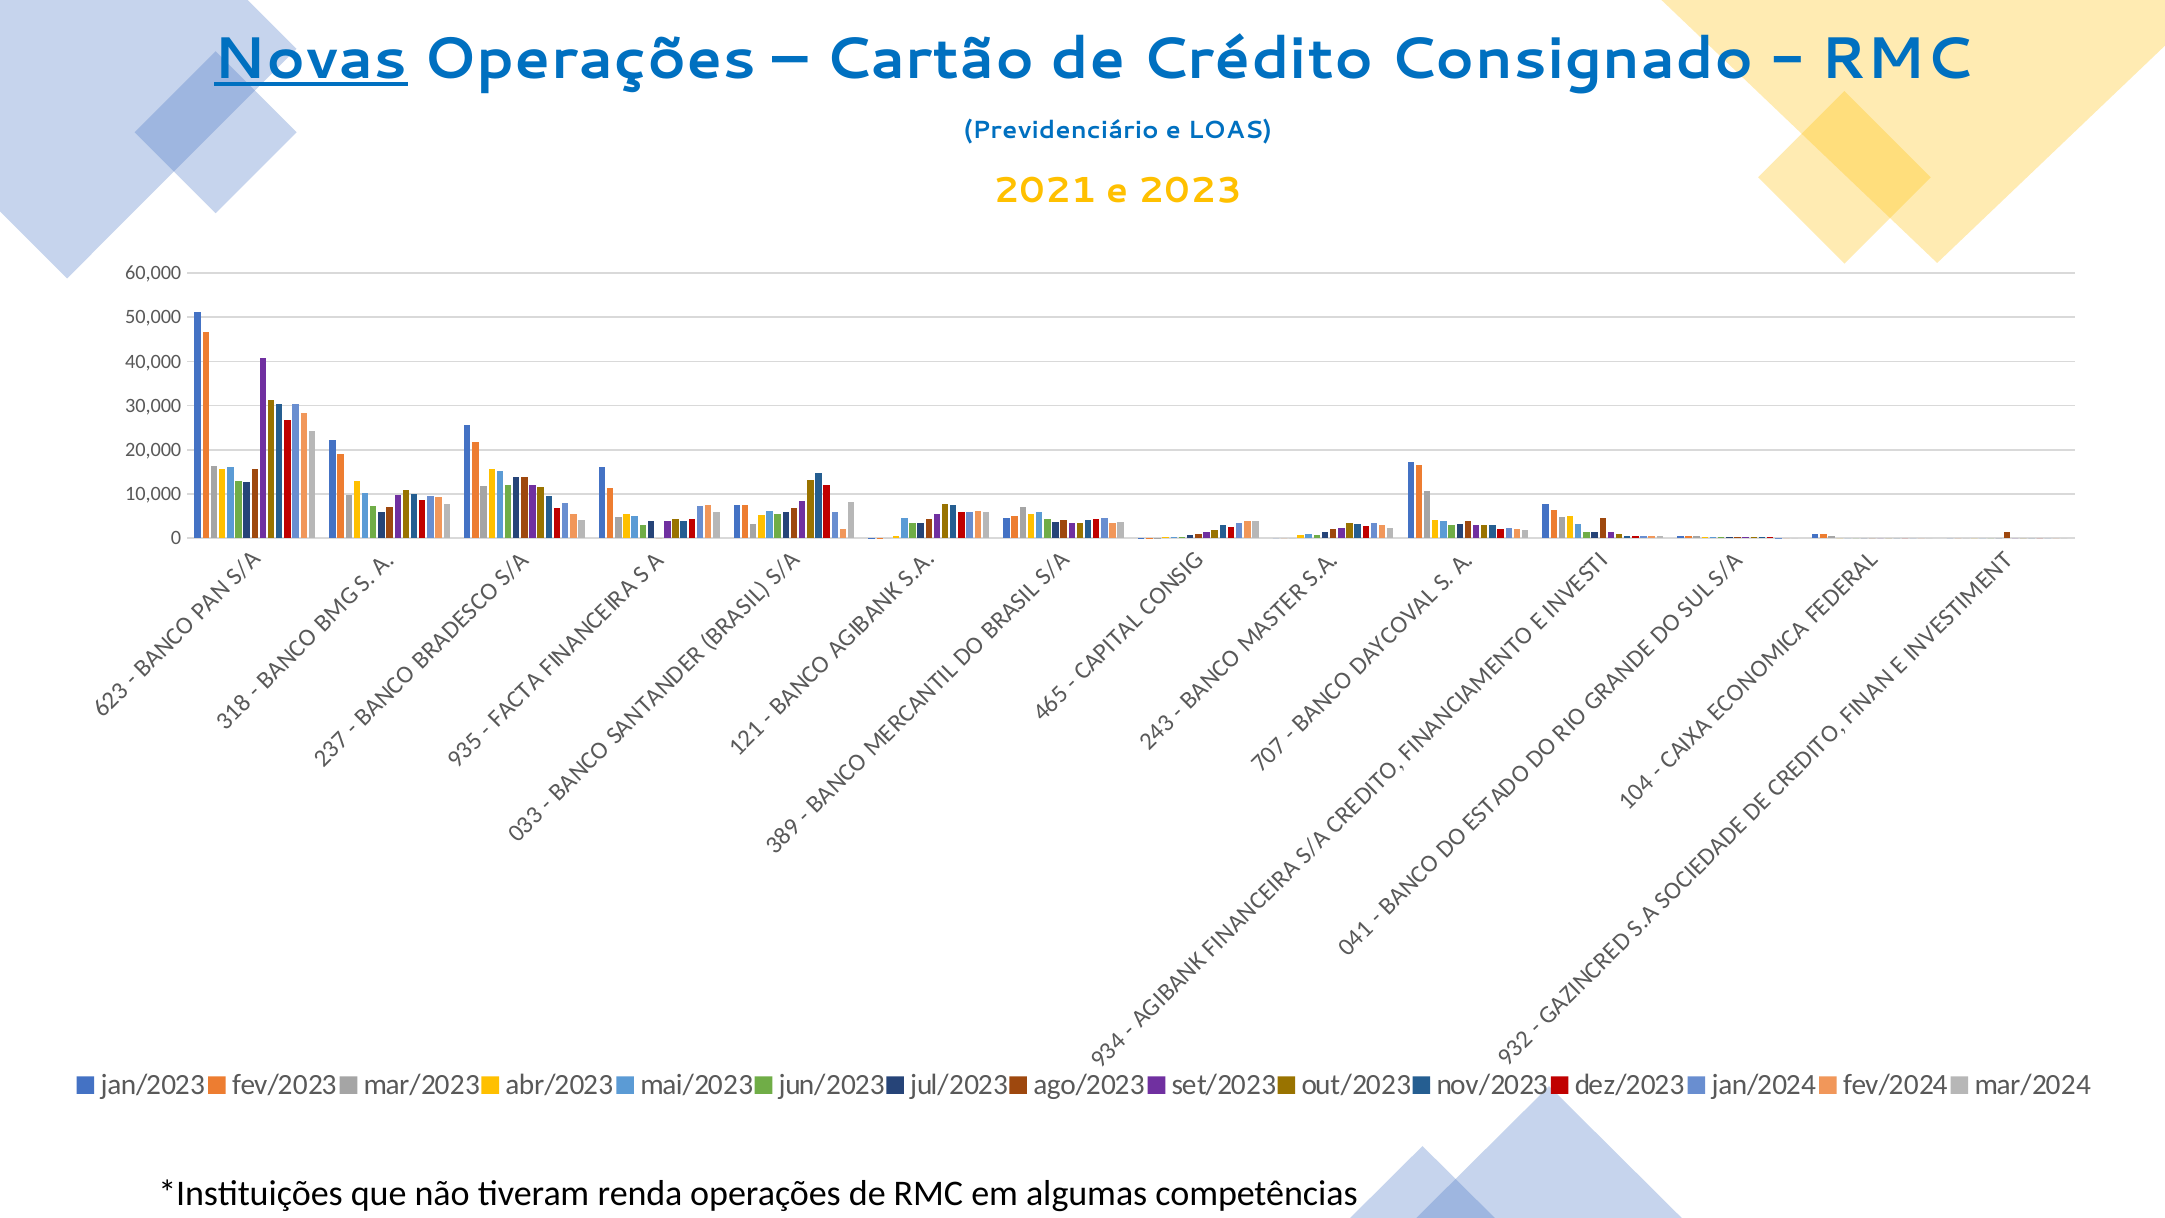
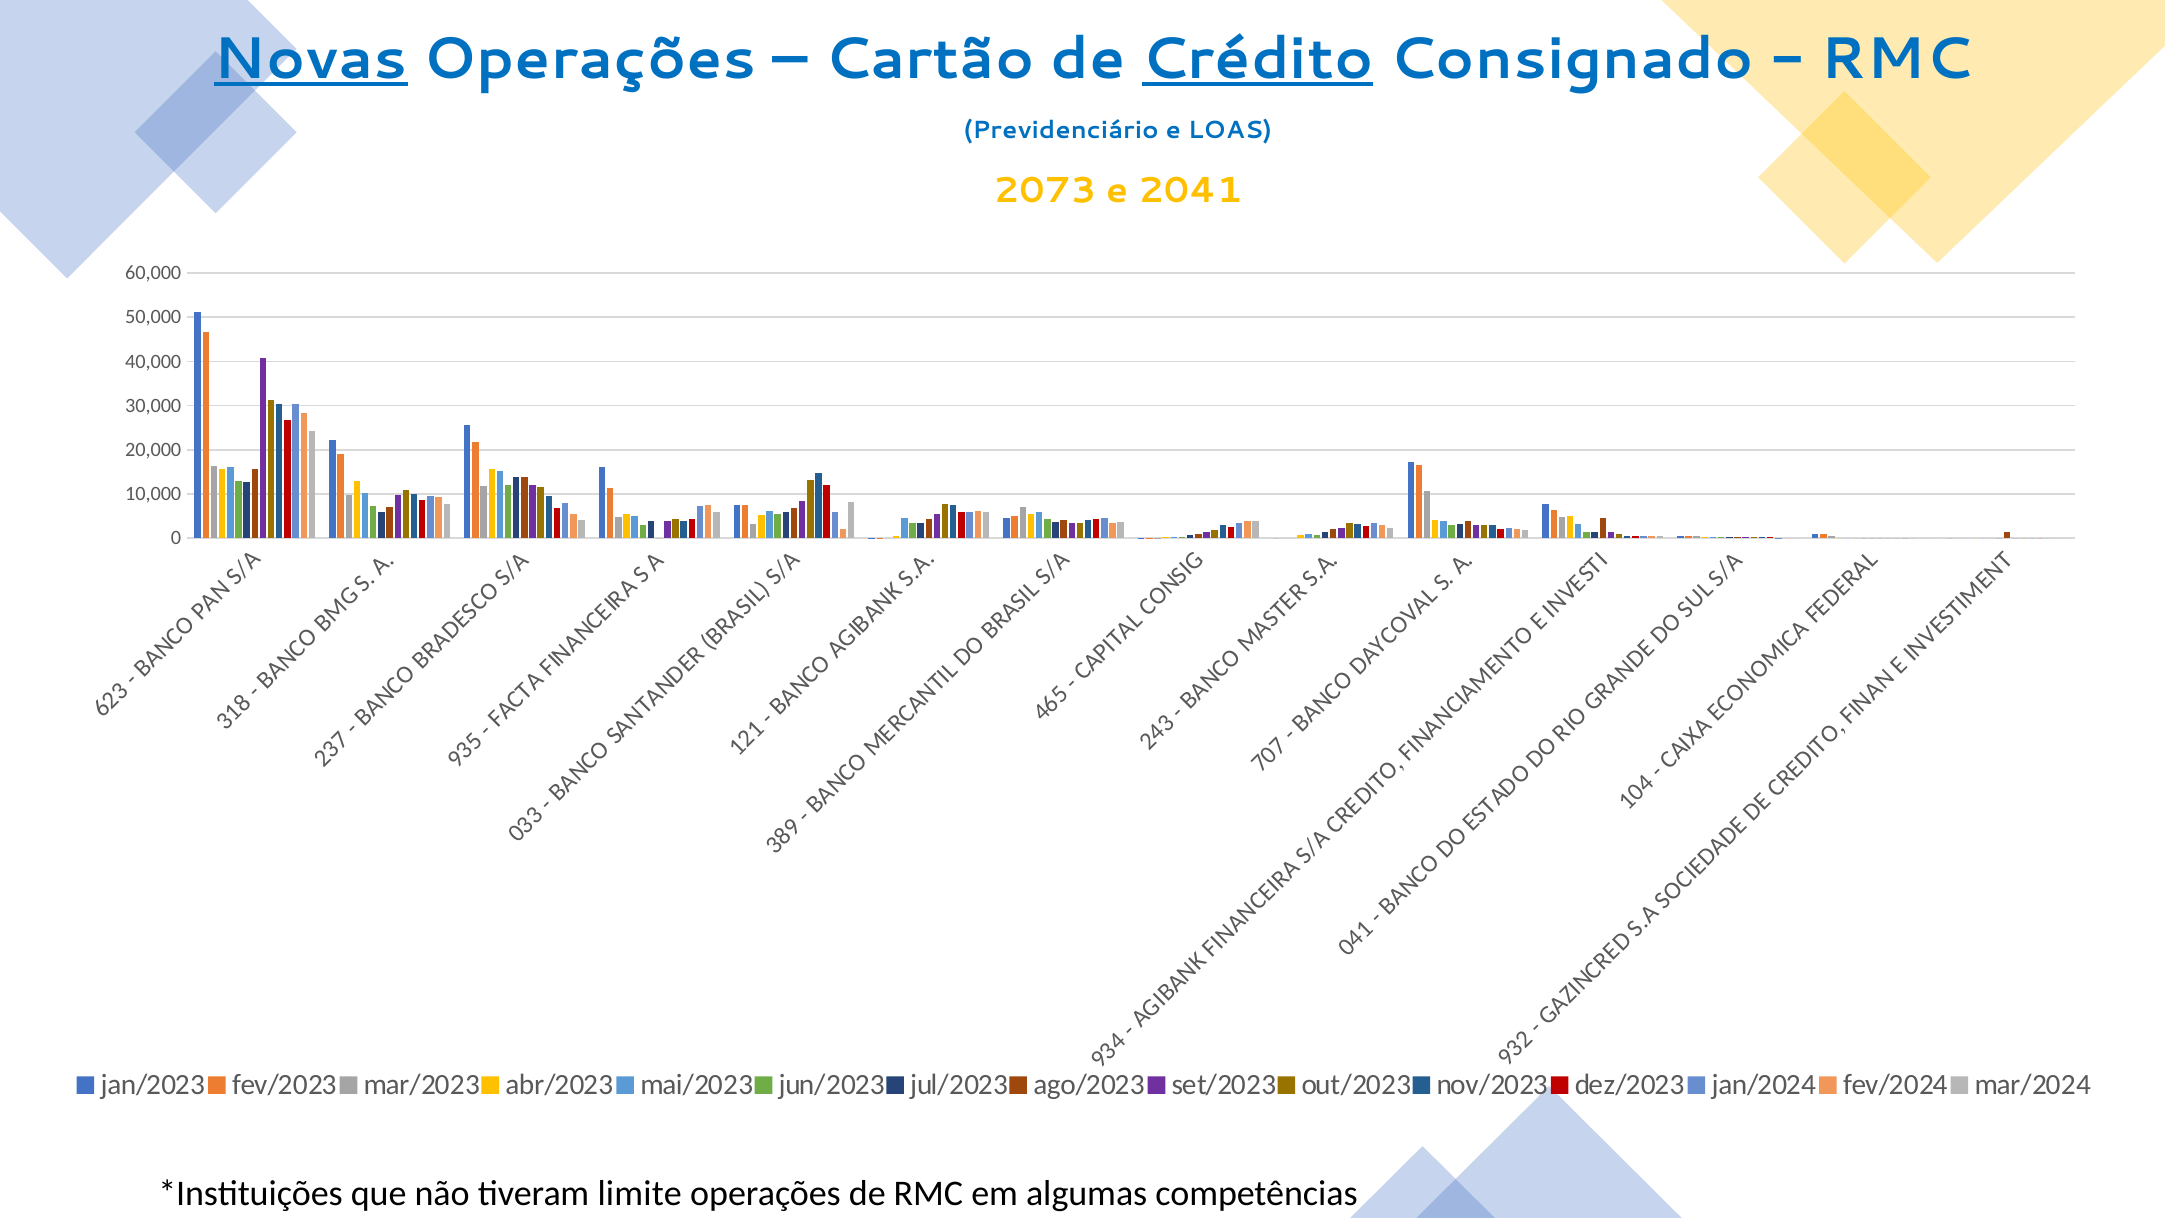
Crédito underline: none -> present (1257, 59)
2021: 2021 -> 2073 (1045, 190)
2023: 2023 -> 2041 (1190, 190)
renda: renda -> limite (640, 1193)
